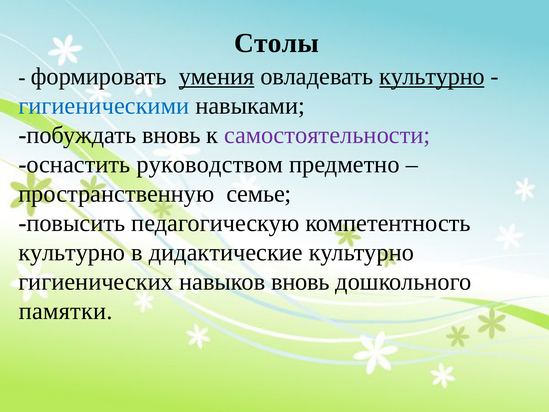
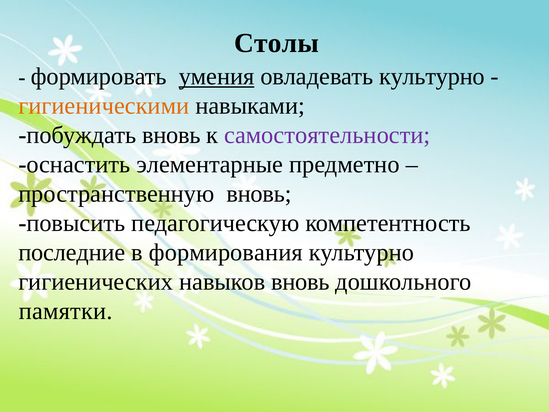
культурно underline: present -> none (432, 77)
гигиеническими colour: blue -> orange (104, 106)
руководством: руководством -> элементарные (210, 164)
пространственную семье: семье -> вновь (259, 194)
культурно: культурно -> последние (72, 252)
дидактические: дидактические -> формирования (226, 252)
